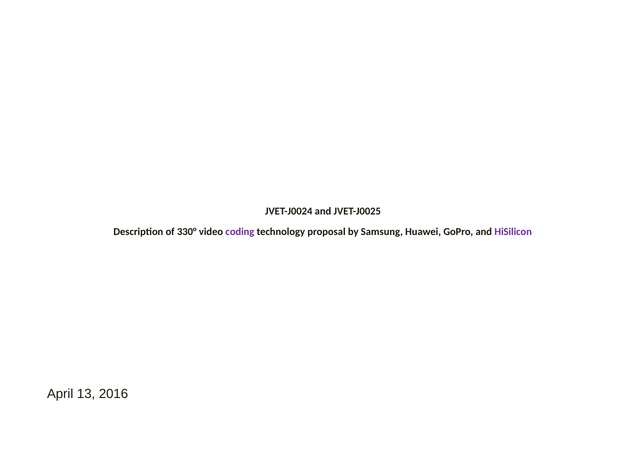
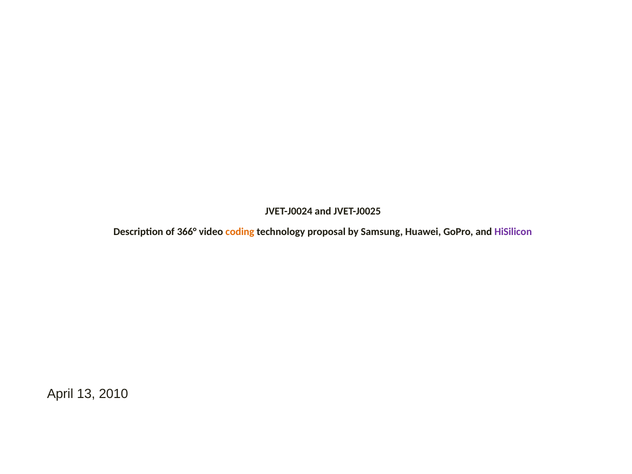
330°: 330° -> 366° (187, 232)
coding colour: purple -> orange (240, 232)
2016: 2016 -> 2010 (114, 394)
